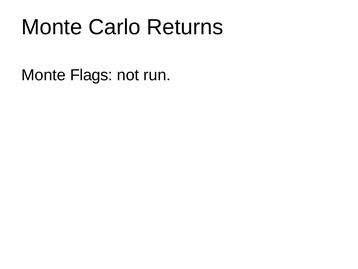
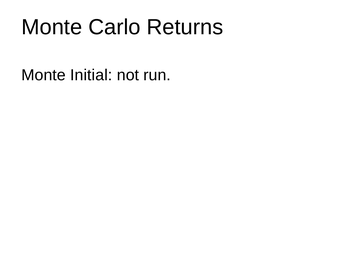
Flags: Flags -> Initial (91, 75)
